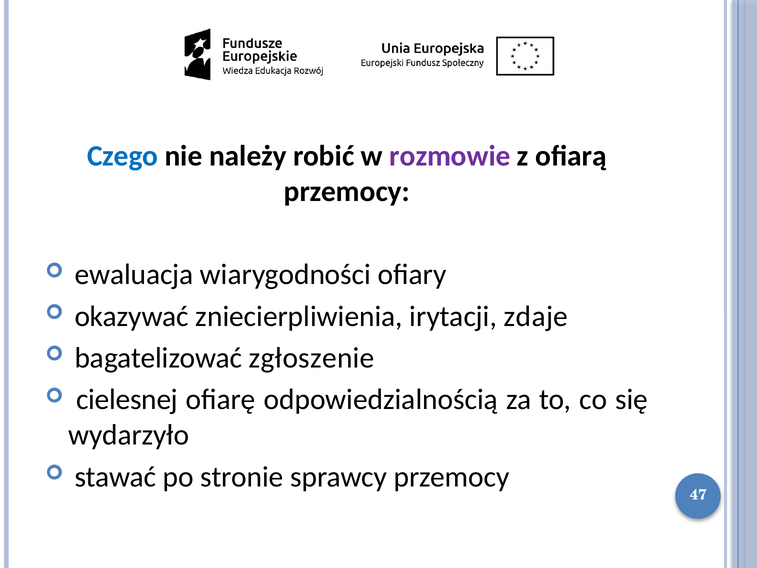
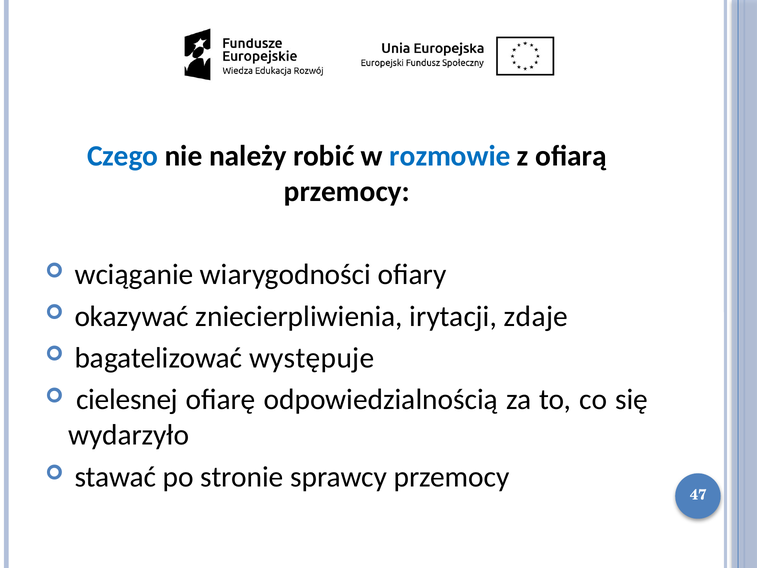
rozmowie colour: purple -> blue (450, 156)
ewaluacja: ewaluacja -> wciąganie (134, 275)
zgłoszenie: zgłoszenie -> występuje (312, 358)
